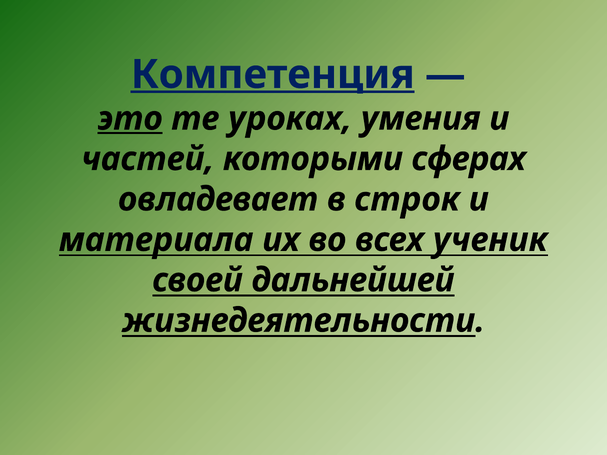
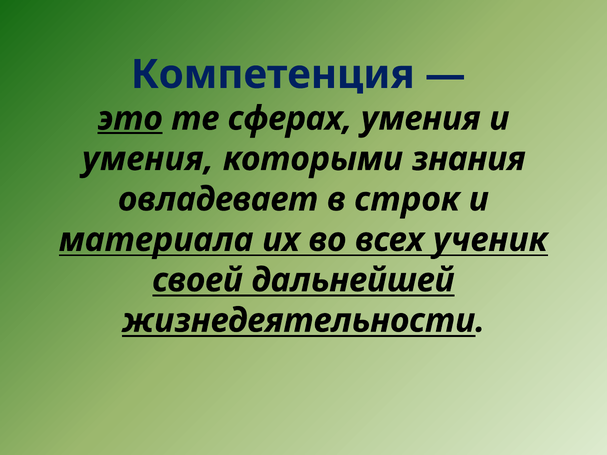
Компетенция underline: present -> none (273, 75)
уроках: уроках -> сферах (290, 119)
частей: частей -> умения (148, 159)
сферах: сферах -> знания (469, 159)
